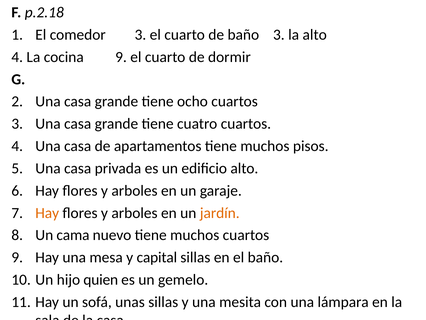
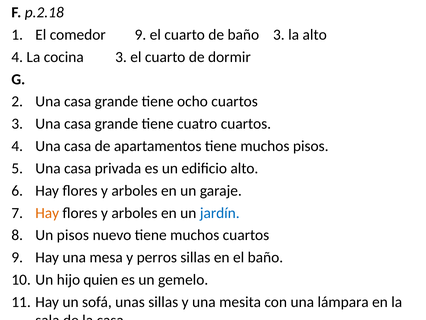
comedor 3: 3 -> 9 (140, 35)
cocina 9: 9 -> 3 (121, 57)
jardín colour: orange -> blue (220, 213)
Un cama: cama -> pisos (73, 235)
capital: capital -> perros (157, 257)
